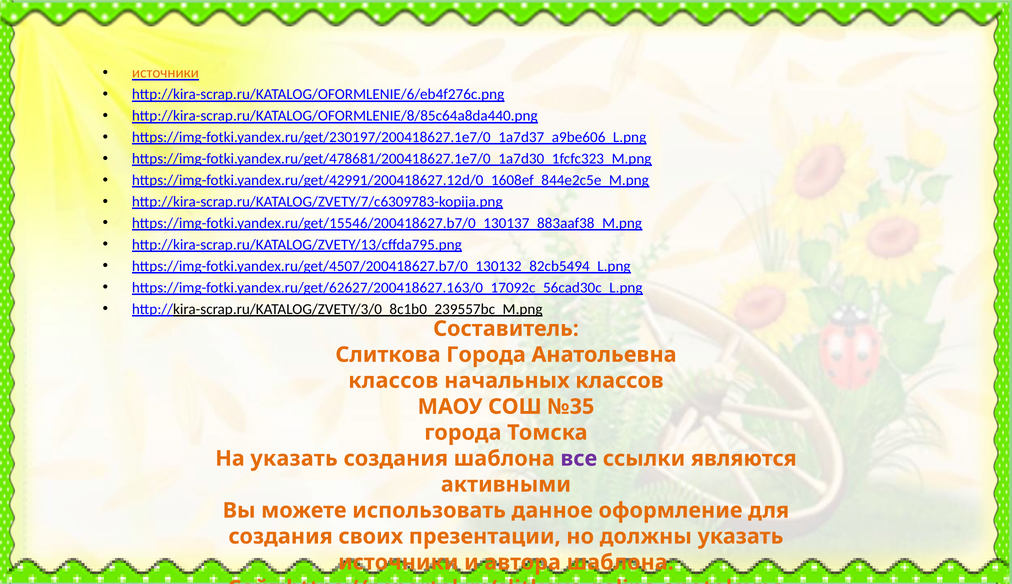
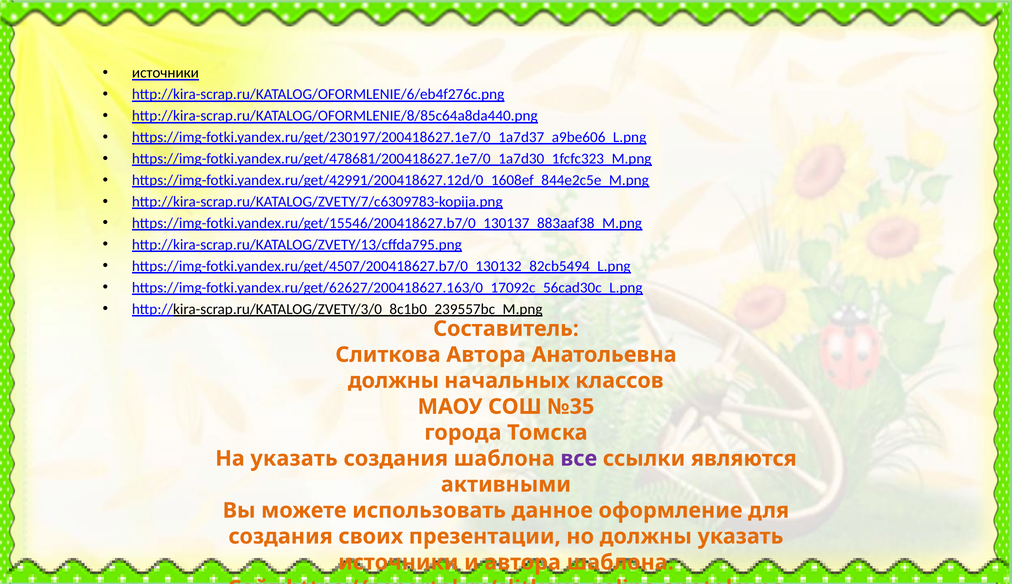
источники colour: orange -> black (165, 73)
Слиткова Города: Города -> Автора (486, 355)
классов: классов -> должны (394, 381)
